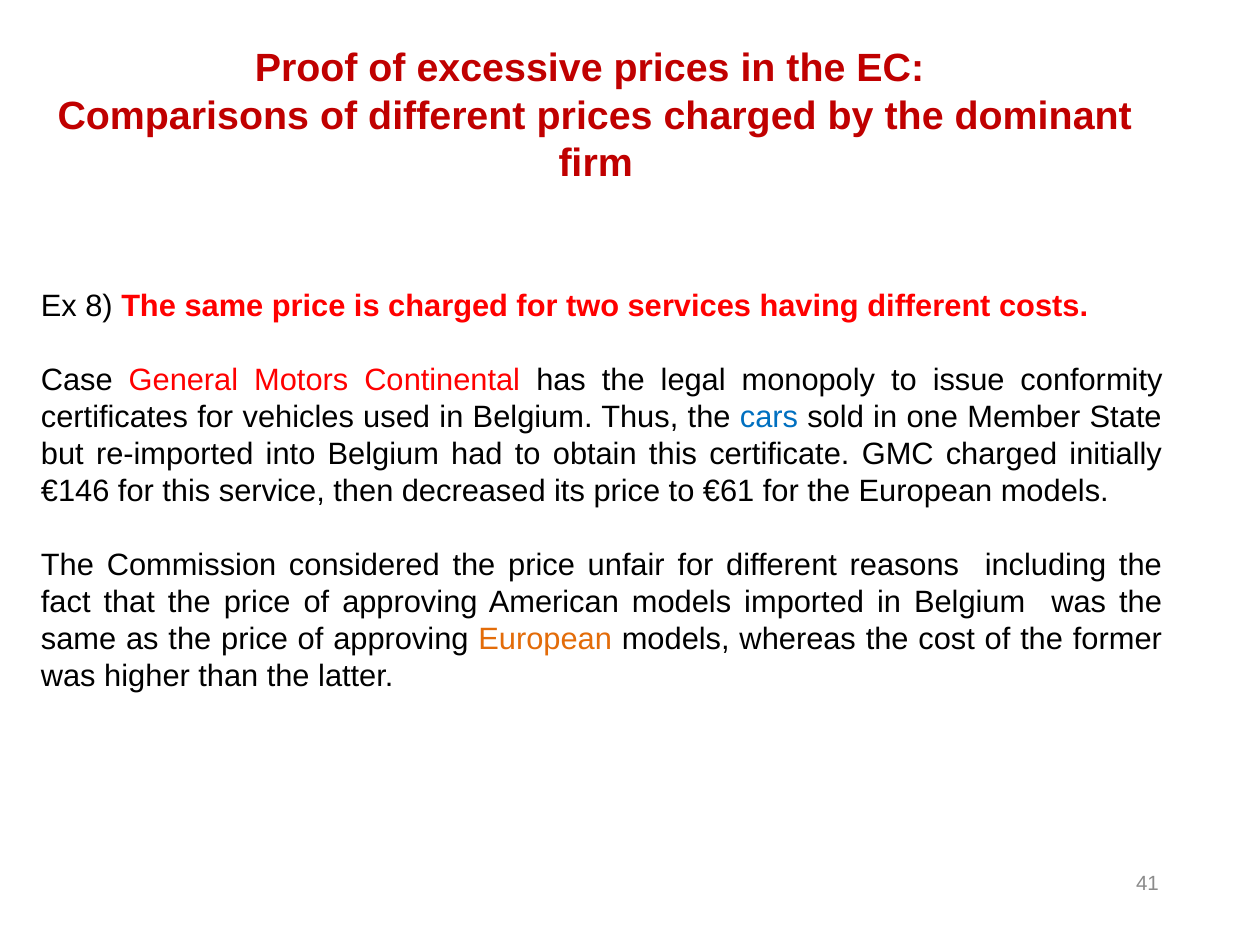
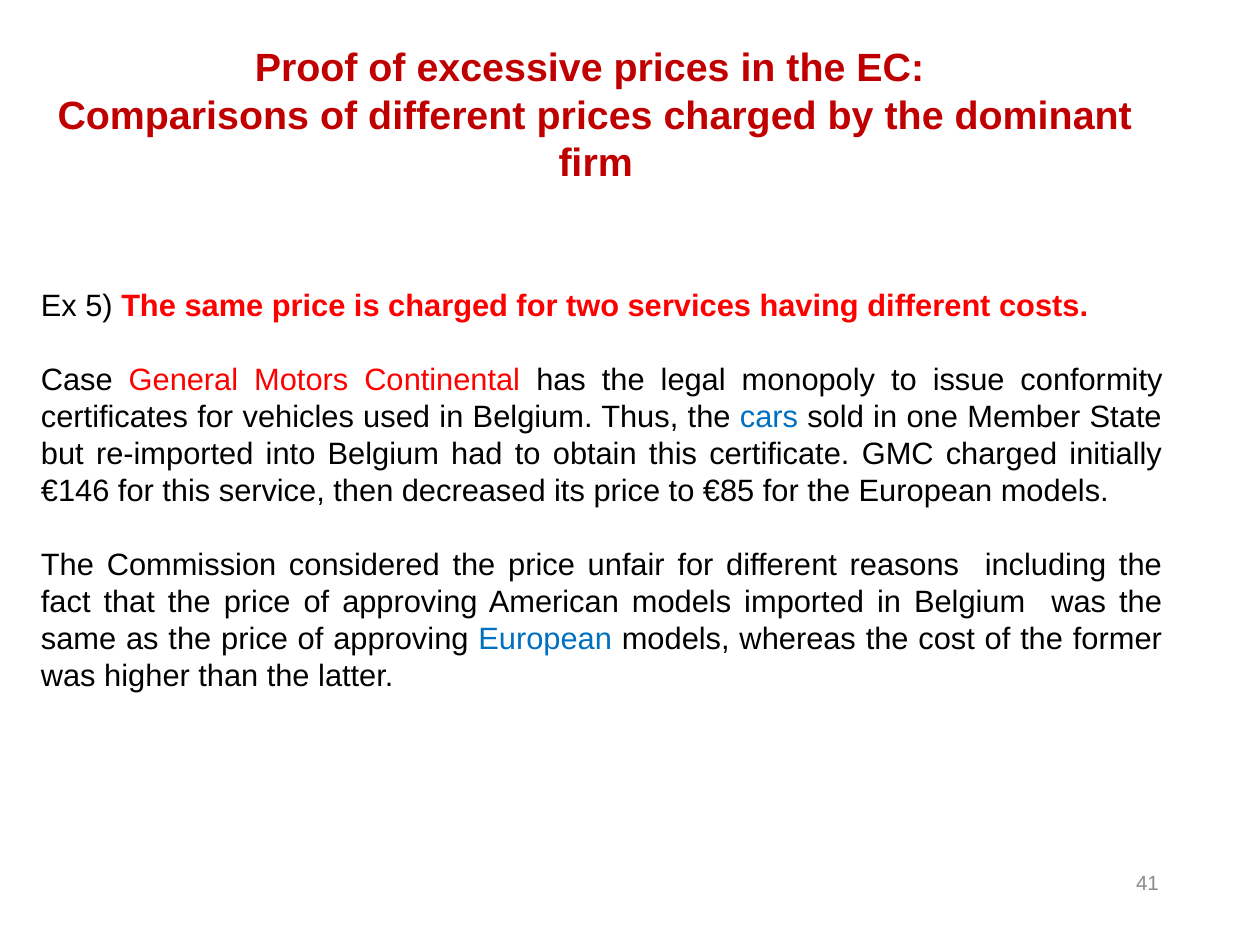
8: 8 -> 5 (99, 306)
€61: €61 -> €85 (729, 491)
European colour: orange -> blue (545, 639)
